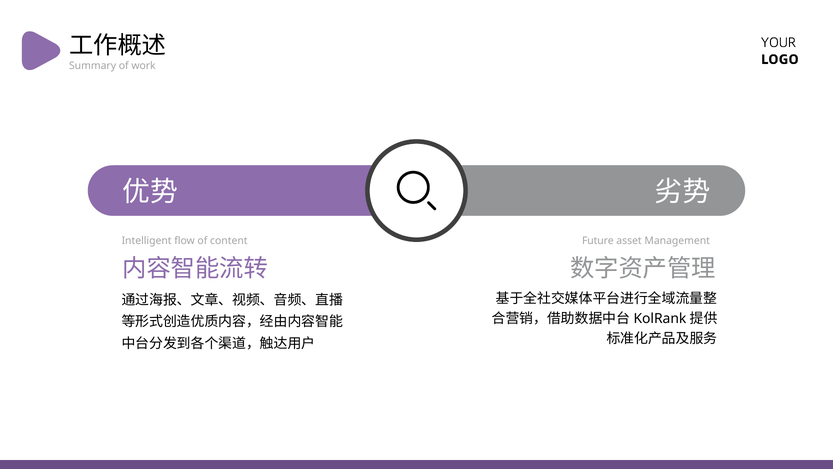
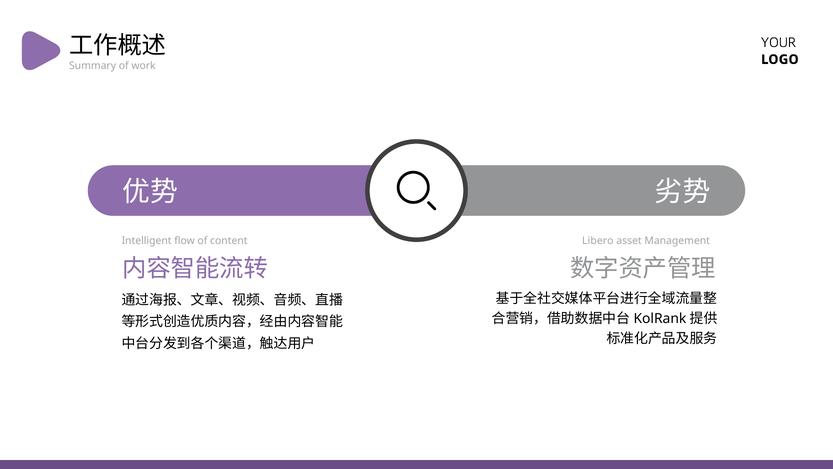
Future: Future -> Libero (598, 240)
